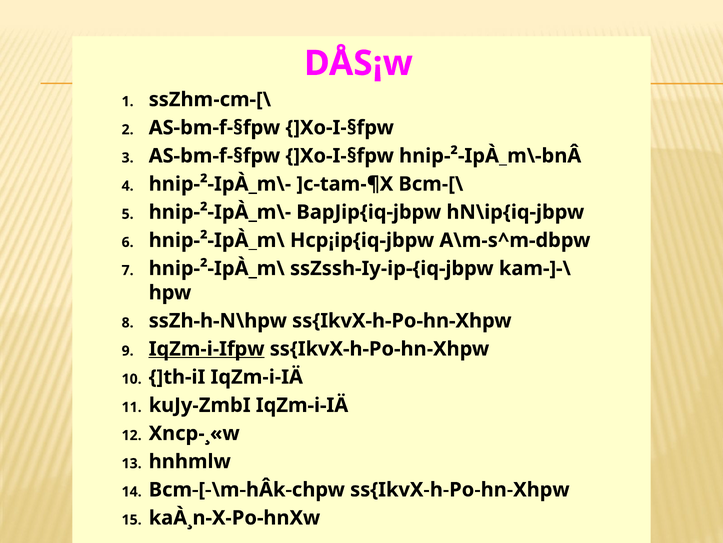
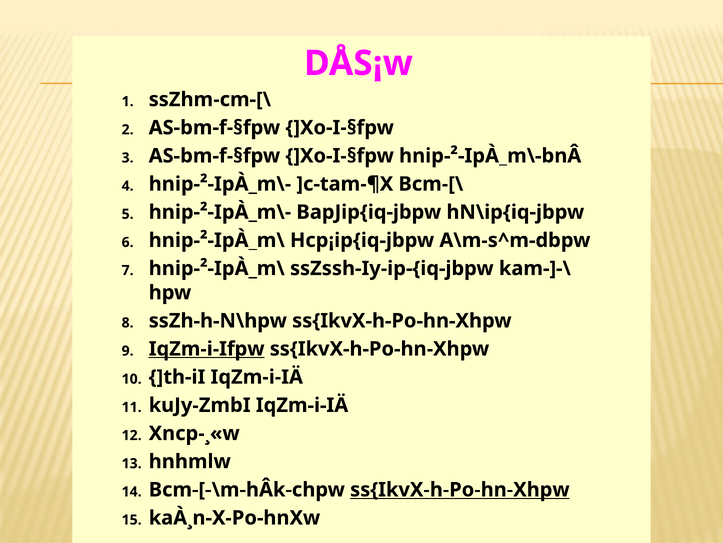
ss{IkvX-h-Po-hn-Xhpw underline: none -> present (460, 489)
